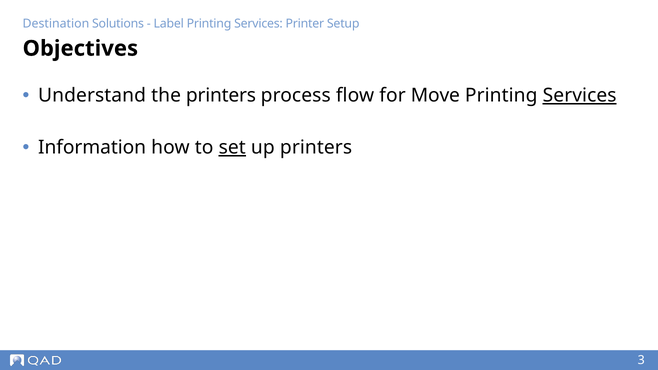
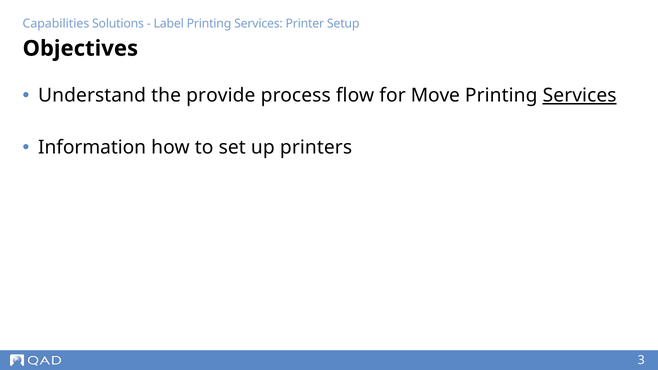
Destination: Destination -> Capabilities (56, 24)
the printers: printers -> provide (221, 95)
set underline: present -> none (232, 147)
